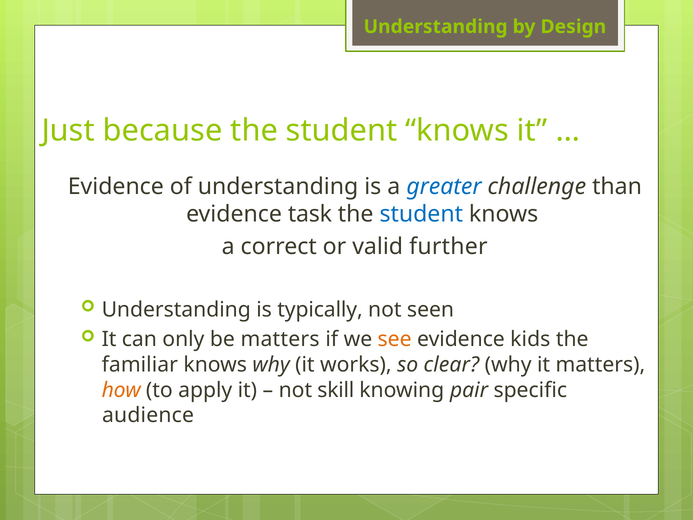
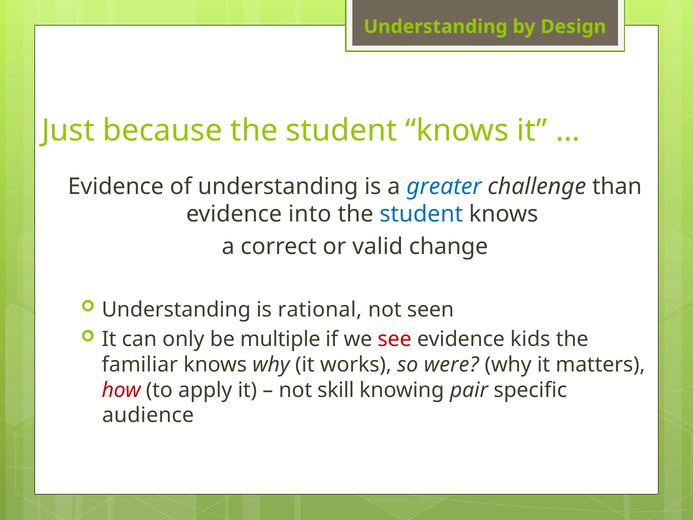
task: task -> into (310, 214)
further: further -> change (449, 246)
typically: typically -> rational (320, 309)
be matters: matters -> multiple (280, 339)
see colour: orange -> red (395, 339)
clear: clear -> were (451, 364)
how colour: orange -> red (121, 390)
